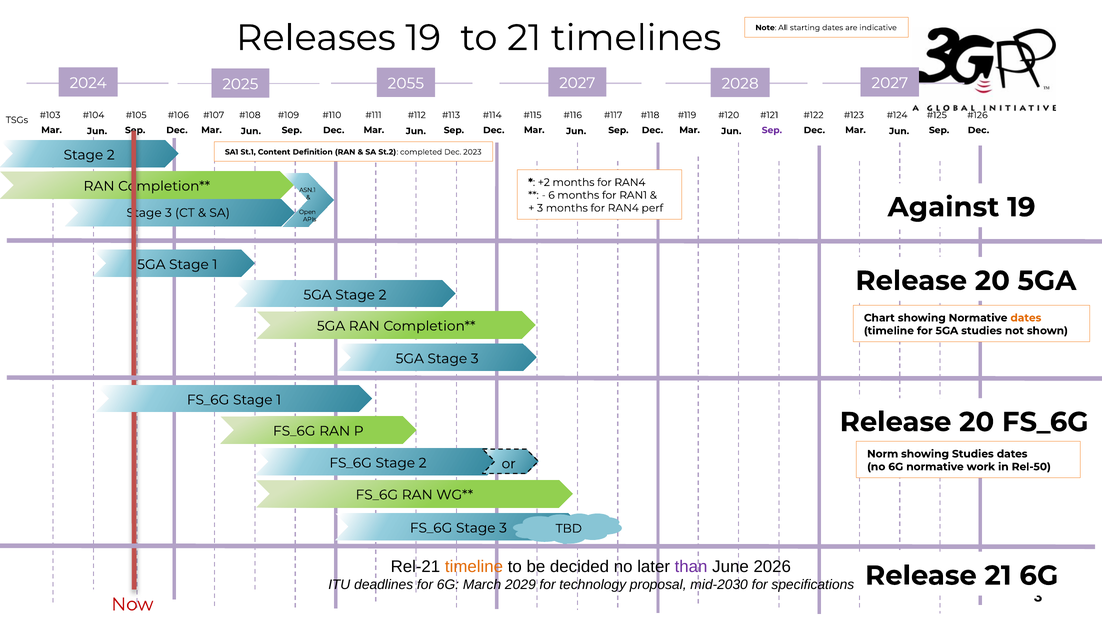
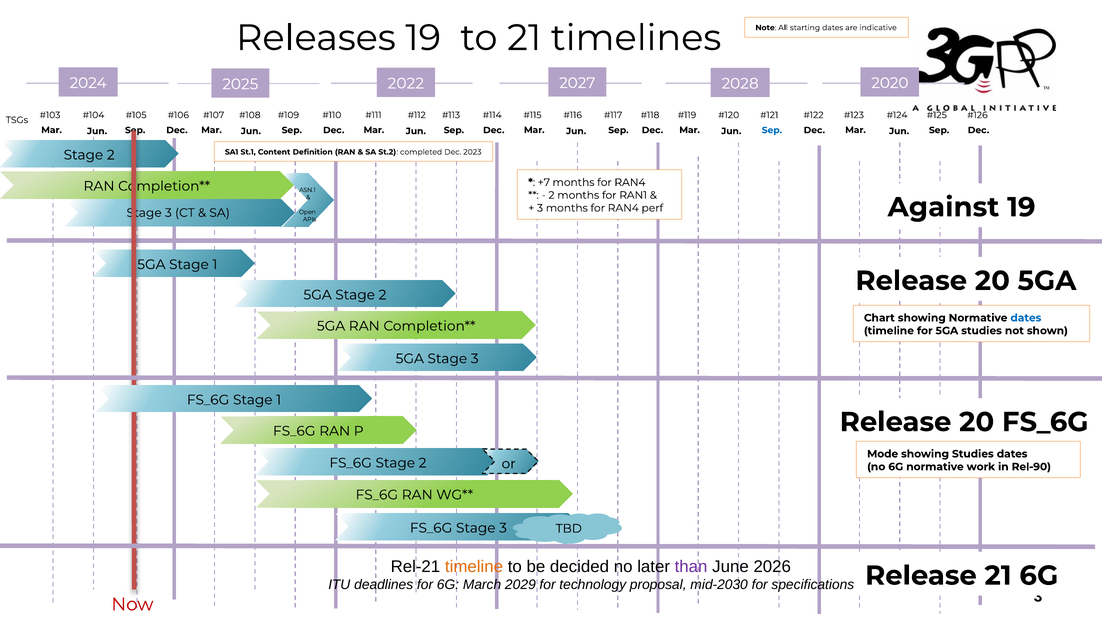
2027 2027: 2027 -> 2020 (890, 83)
2055: 2055 -> 2022 (406, 83)
Sep colour: purple -> blue (772, 130)
+2: +2 -> +7 (544, 182)
6: 6 -> 2 (551, 195)
dates colour: orange -> blue (1026, 318)
Norm: Norm -> Mode (883, 454)
Rel-50: Rel-50 -> Rel-90 (1031, 467)
